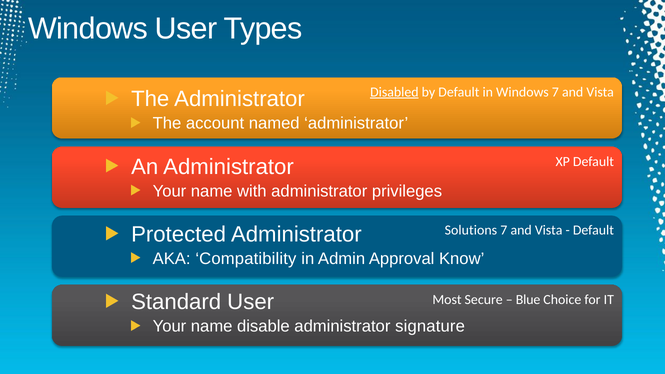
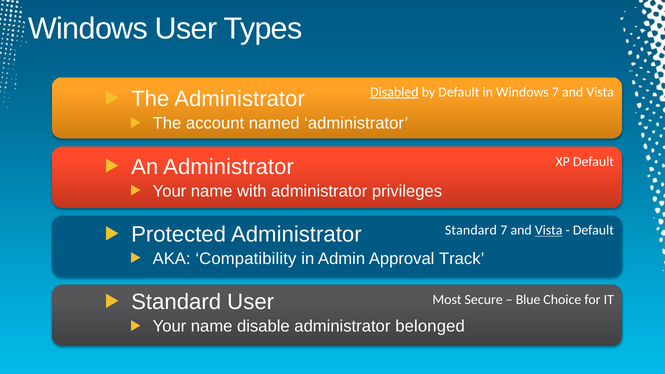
Solutions: Solutions -> Standard (471, 230)
Vista underline: none -> present (549, 230)
Know: Know -> Track (462, 259)
signature: signature -> belonged (430, 326)
